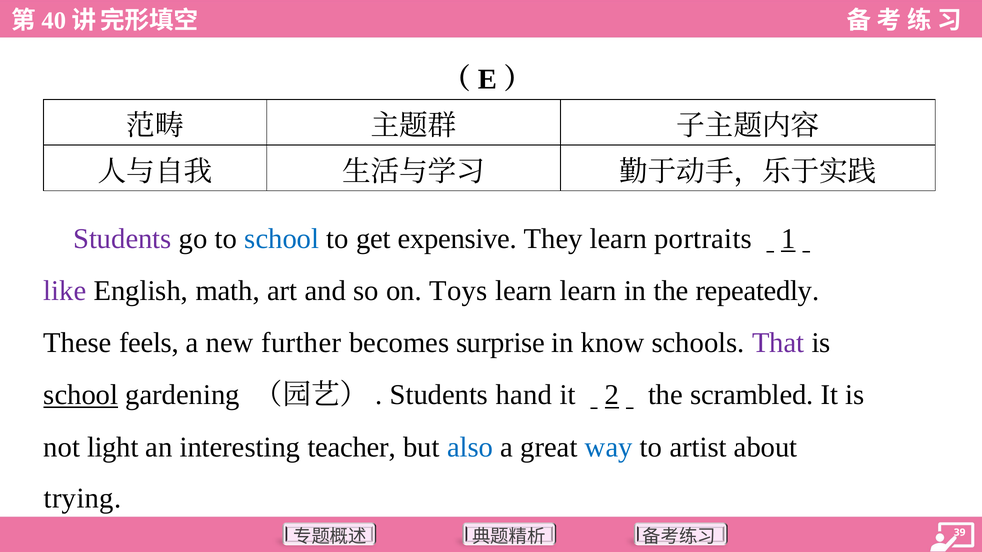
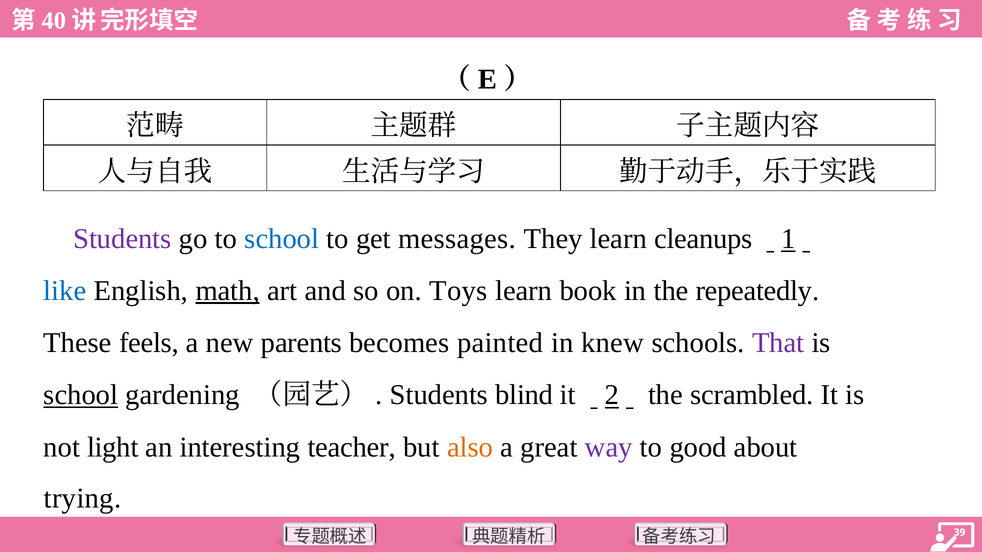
expensive: expensive -> messages (457, 239)
portraits: portraits -> cleanups (703, 239)
like colour: purple -> blue (65, 291)
math underline: none -> present (228, 291)
learn learn: learn -> book (588, 291)
further: further -> parents (302, 343)
surprise: surprise -> painted (500, 343)
know: know -> knew (612, 343)
hand: hand -> blind (524, 395)
also colour: blue -> orange (470, 447)
way colour: blue -> purple (609, 447)
artist: artist -> good (698, 447)
